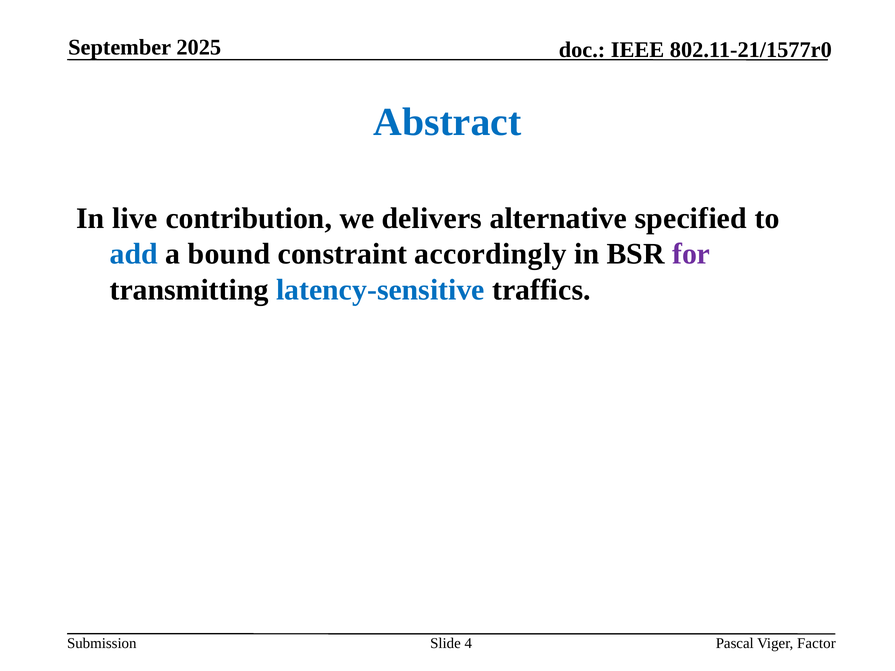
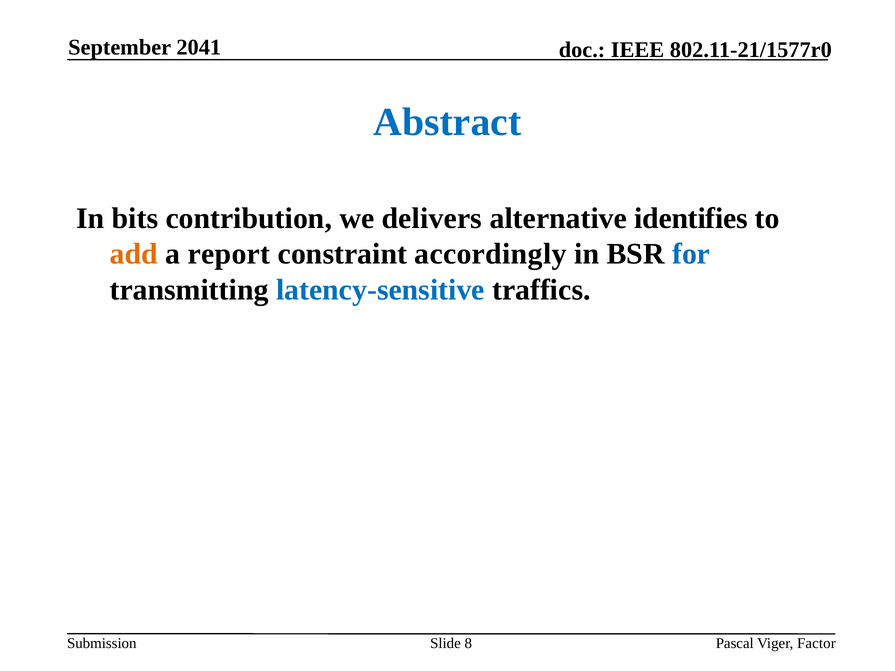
2025: 2025 -> 2041 (199, 47)
live: live -> bits (135, 218)
specified: specified -> identifies (691, 218)
add colour: blue -> orange (134, 254)
bound: bound -> report (229, 254)
for colour: purple -> blue (691, 254)
4: 4 -> 8 (468, 644)
